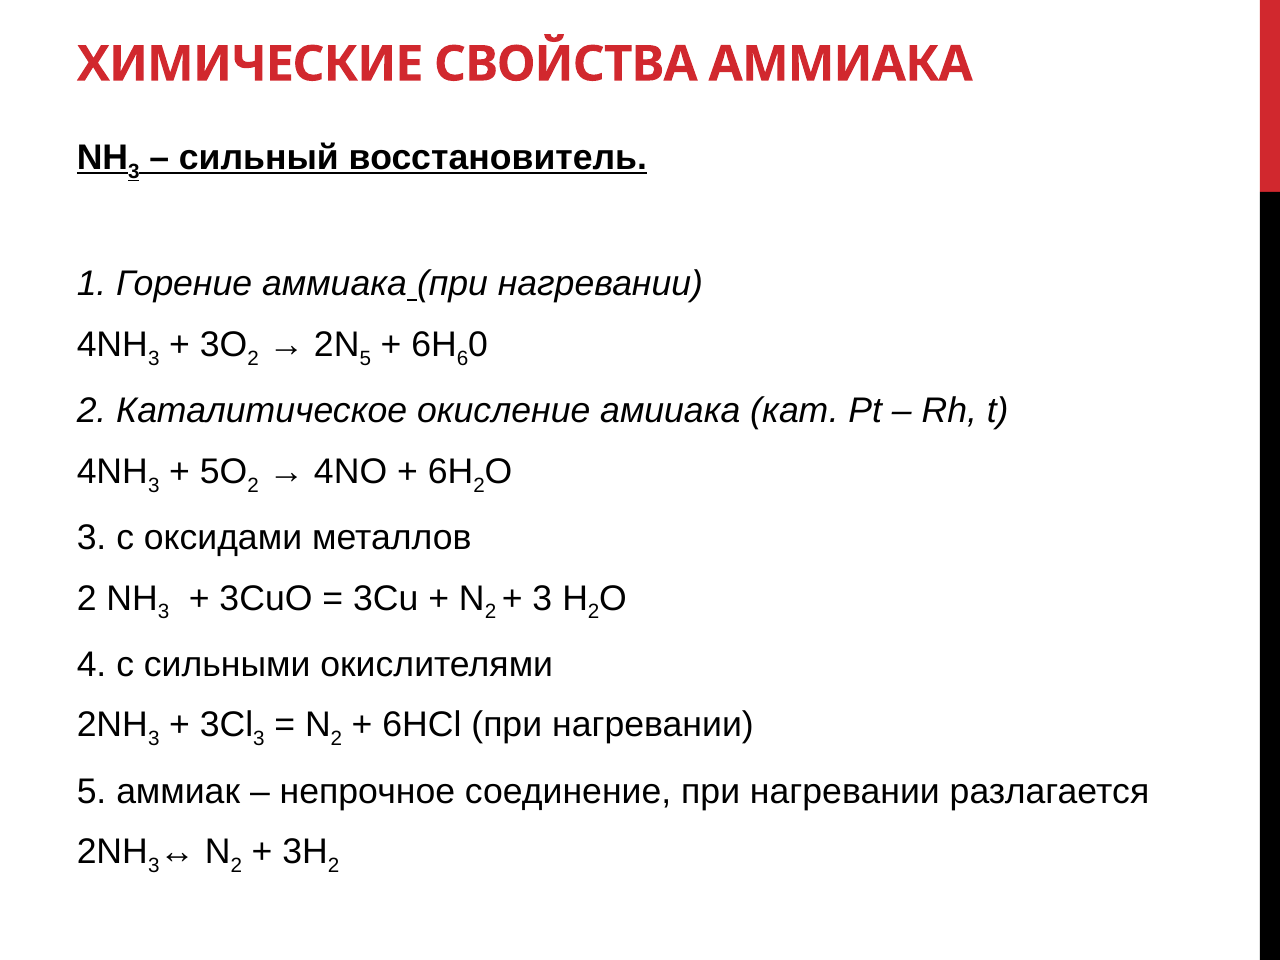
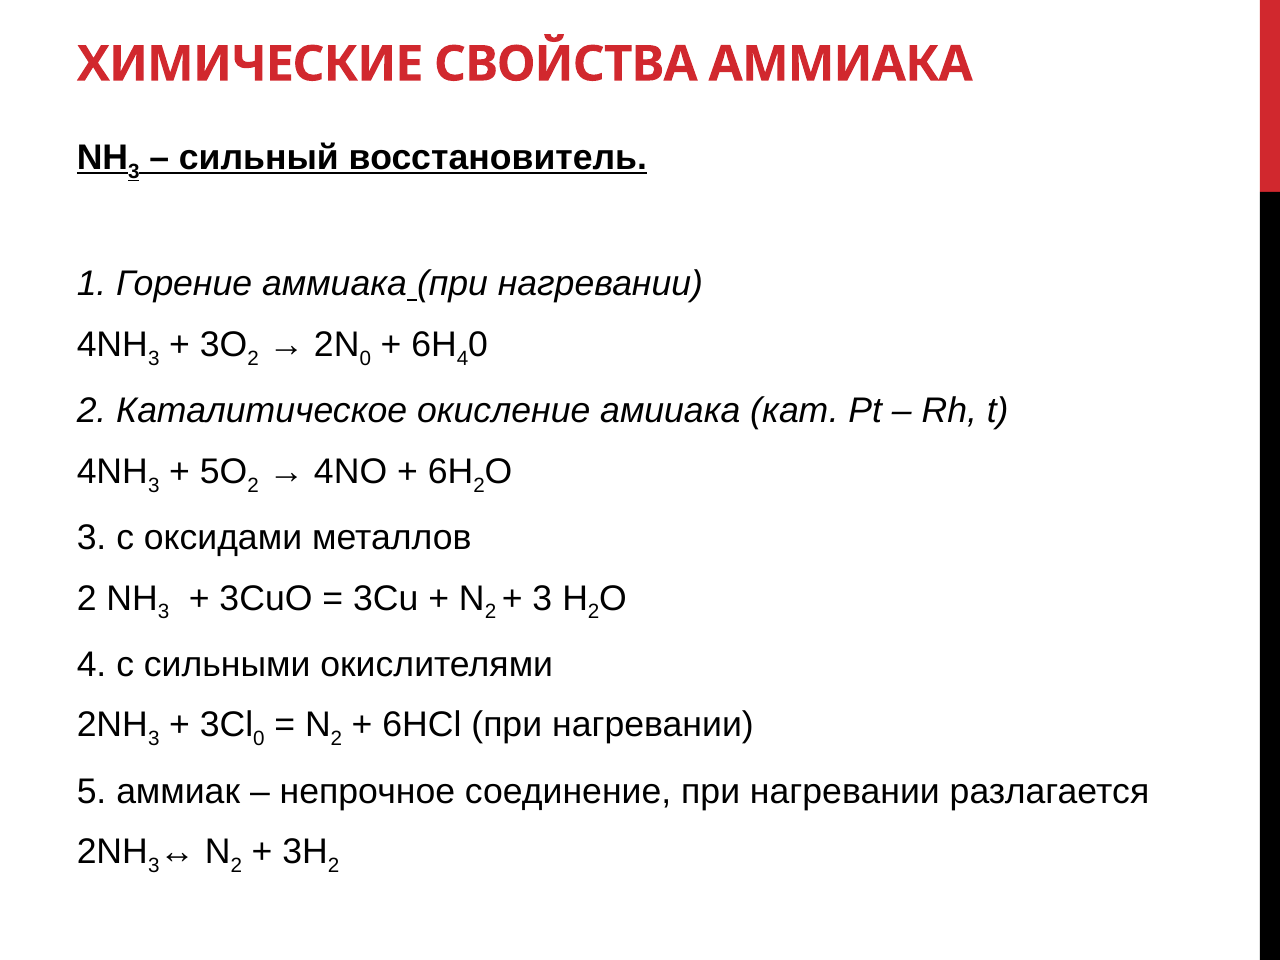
5: 5 -> 0 (365, 359)
6: 6 -> 4 (463, 359)
3: 3 -> 0 (259, 739)
